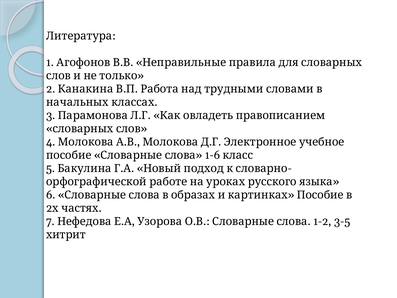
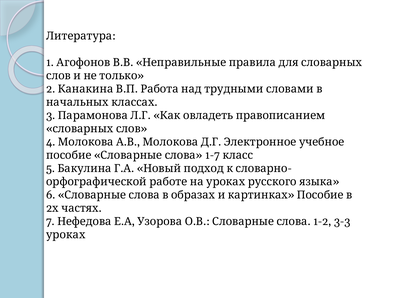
1-6: 1-6 -> 1-7 (212, 155)
3-5: 3-5 -> 3-3 (342, 221)
хитрит: хитрит -> уроках (66, 235)
